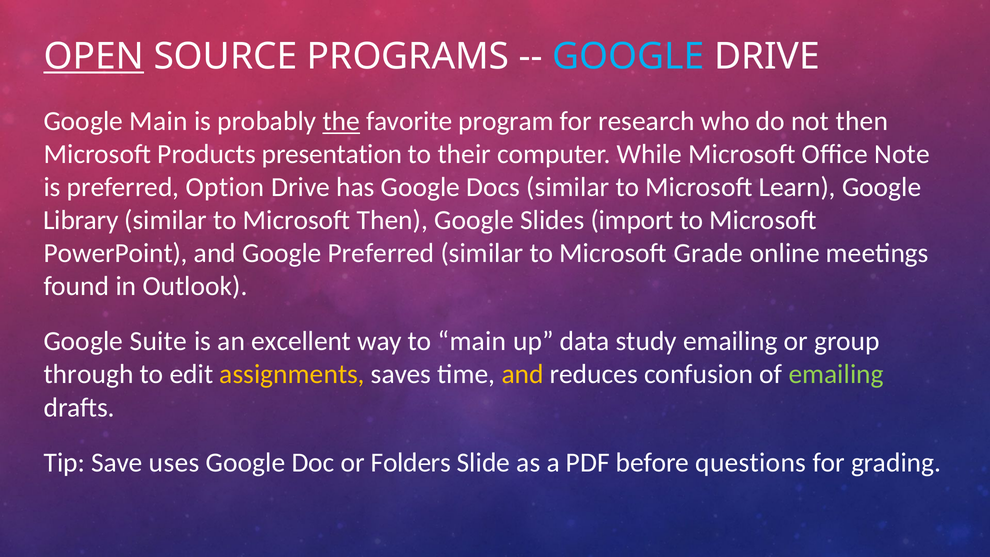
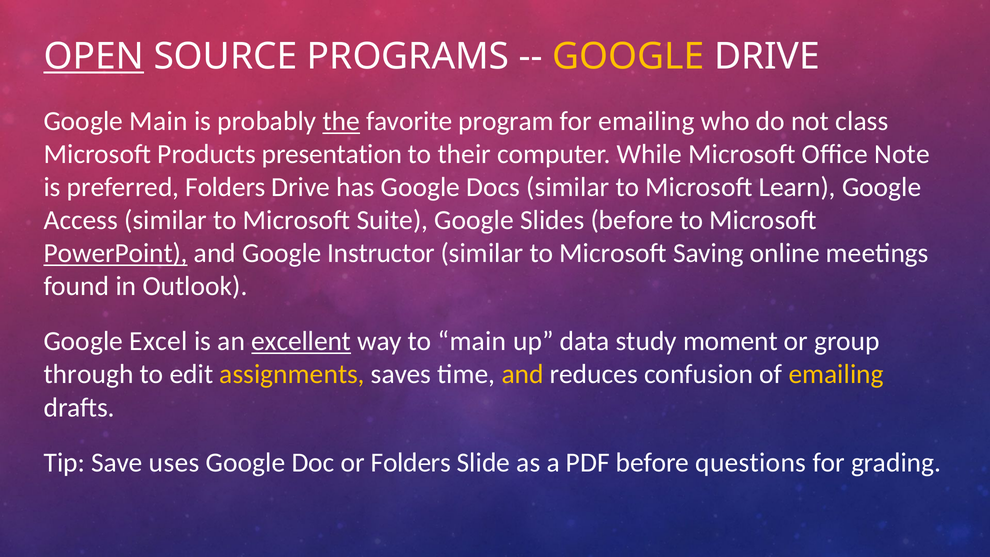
GOOGLE colour: light blue -> yellow (628, 57)
for research: research -> emailing (646, 121)
not then: then -> class (862, 121)
preferred Option: Option -> Folders (225, 187)
Library: Library -> Access (81, 220)
Microsoft Then: Then -> Suite (392, 220)
Slides import: import -> before (632, 220)
PowerPoint underline: none -> present (116, 253)
Google Preferred: Preferred -> Instructor (381, 253)
Grade: Grade -> Saving (709, 253)
Suite: Suite -> Excel (158, 341)
excellent underline: none -> present (301, 341)
study emailing: emailing -> moment (731, 341)
emailing colour: light green -> yellow (836, 374)
